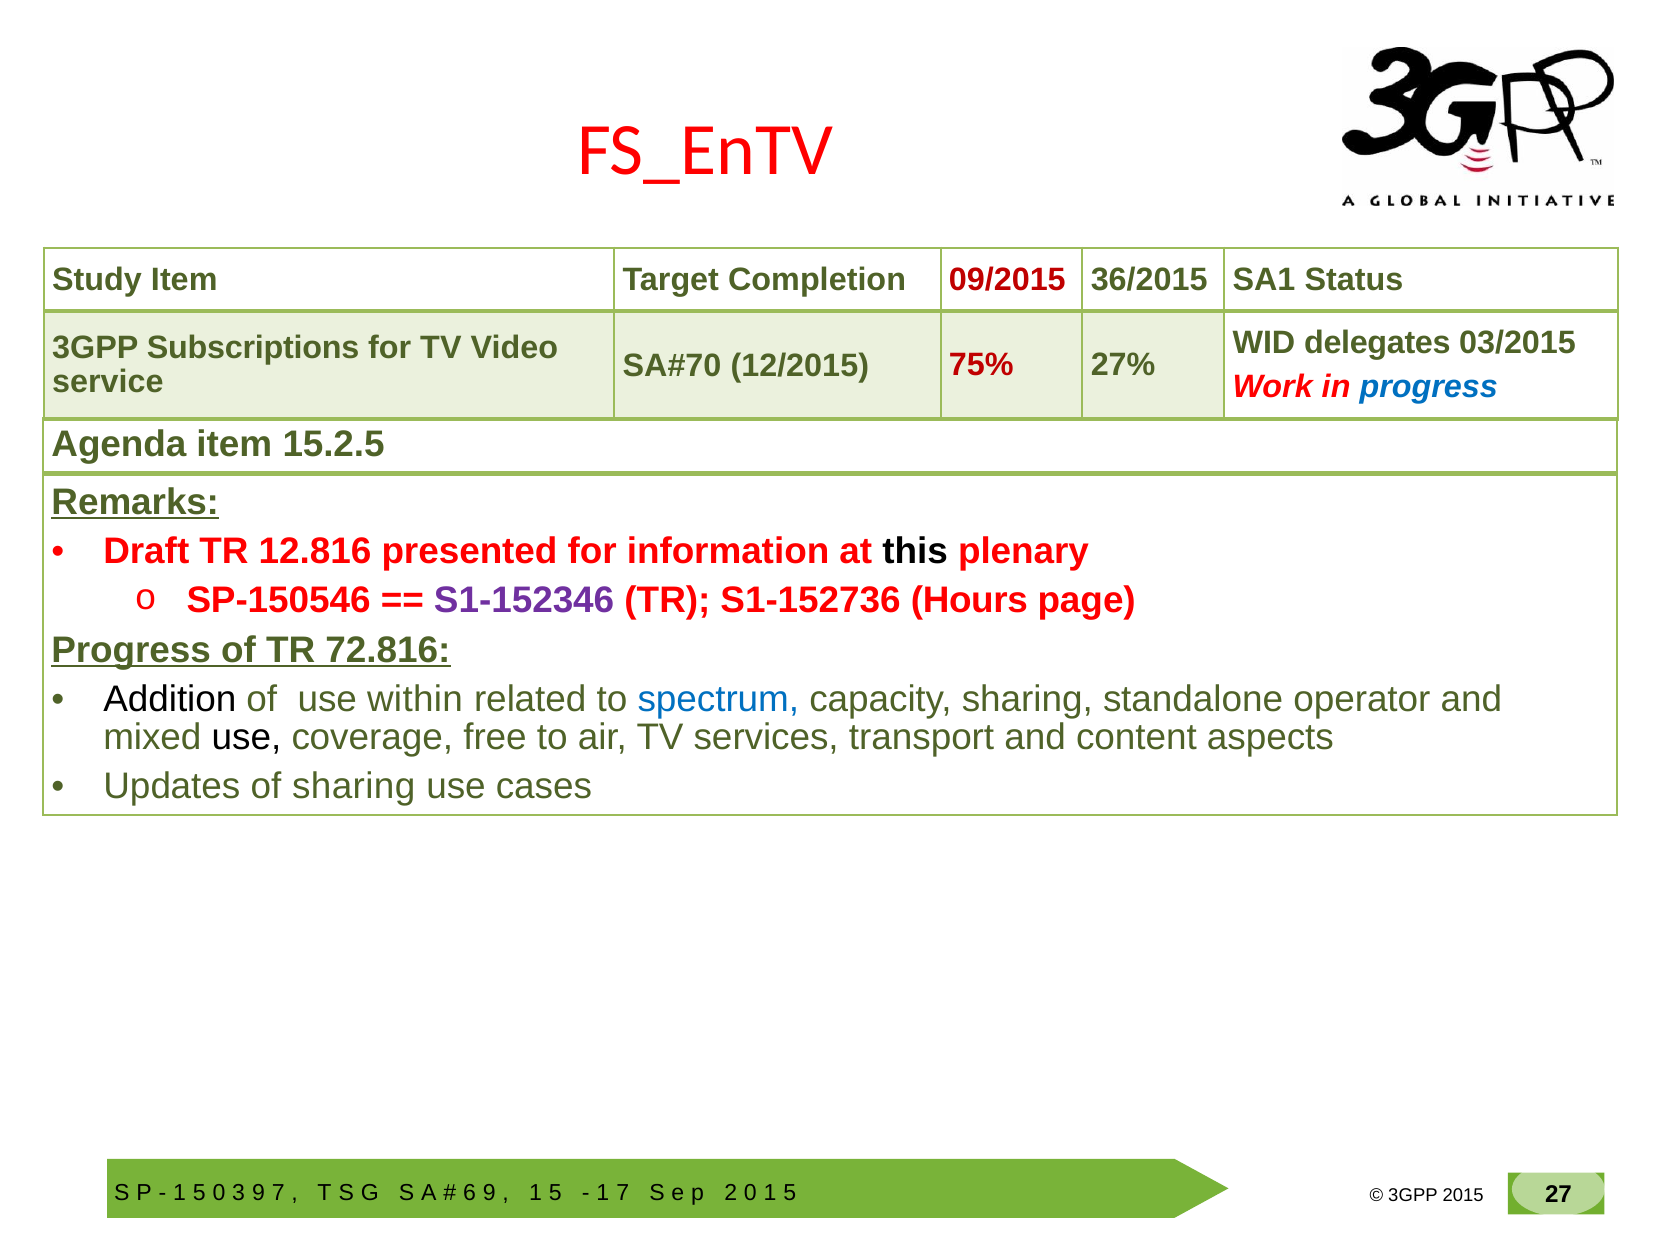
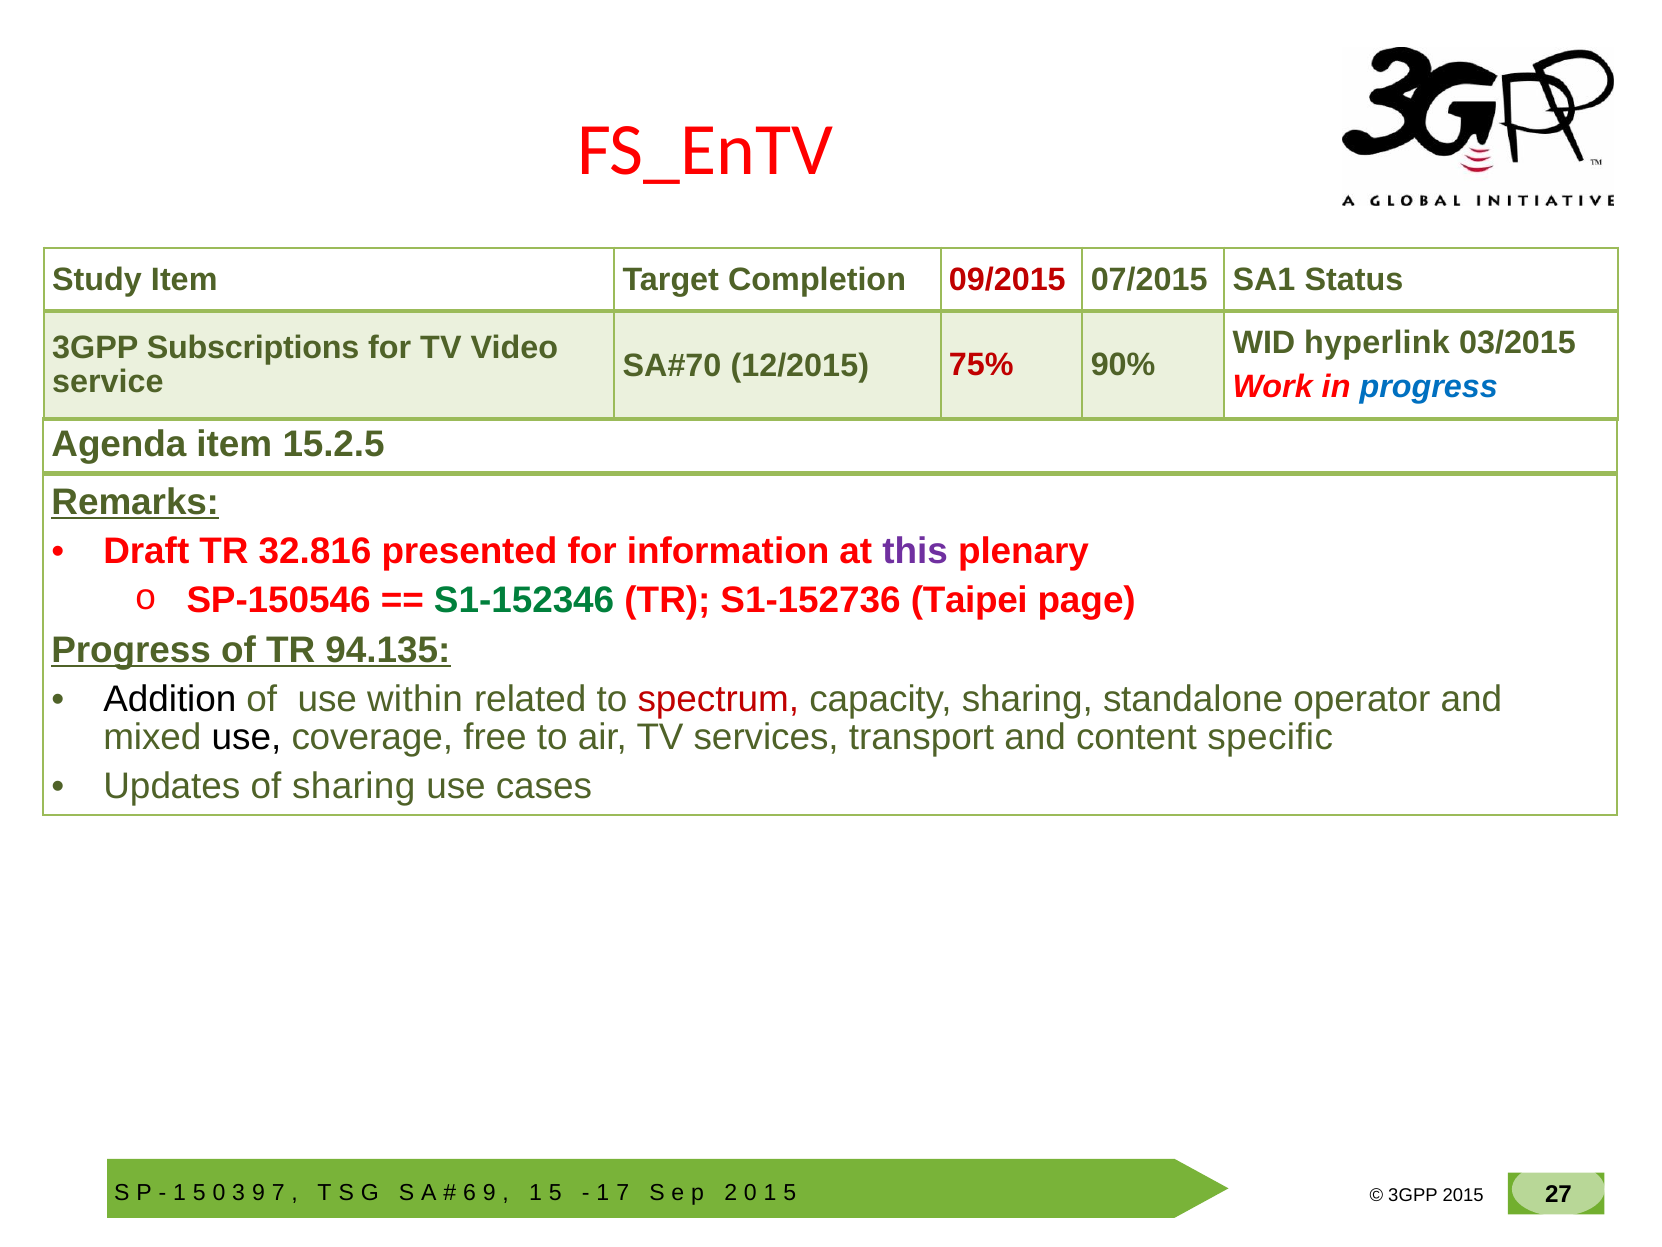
36/2015: 36/2015 -> 07/2015 (1149, 280)
delegates: delegates -> hyperlink (1377, 343)
27%: 27% -> 90% (1123, 365)
12.816: 12.816 -> 32.816 (315, 551)
this colour: black -> purple (915, 551)
S1-152346 colour: purple -> green (524, 600)
Hours: Hours -> Taipei (969, 600)
72.816: 72.816 -> 94.135 (388, 650)
spectrum colour: blue -> red (718, 699)
aspects: aspects -> specific (1270, 737)
